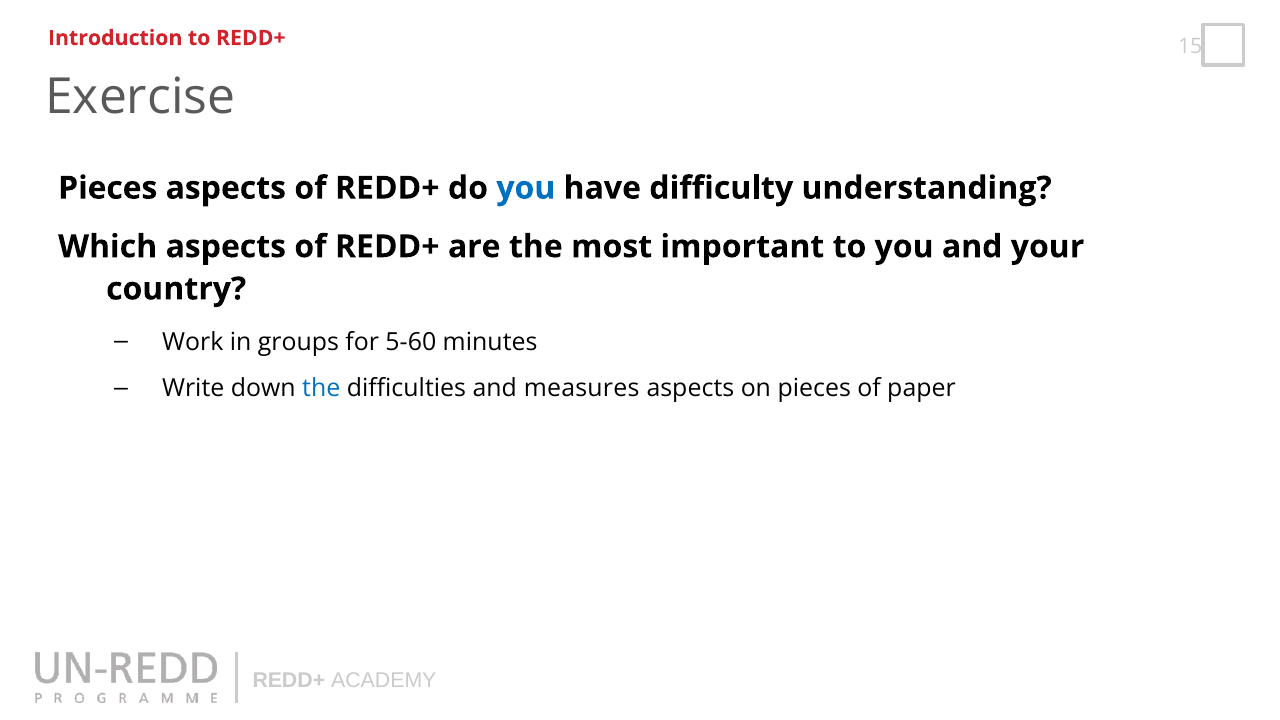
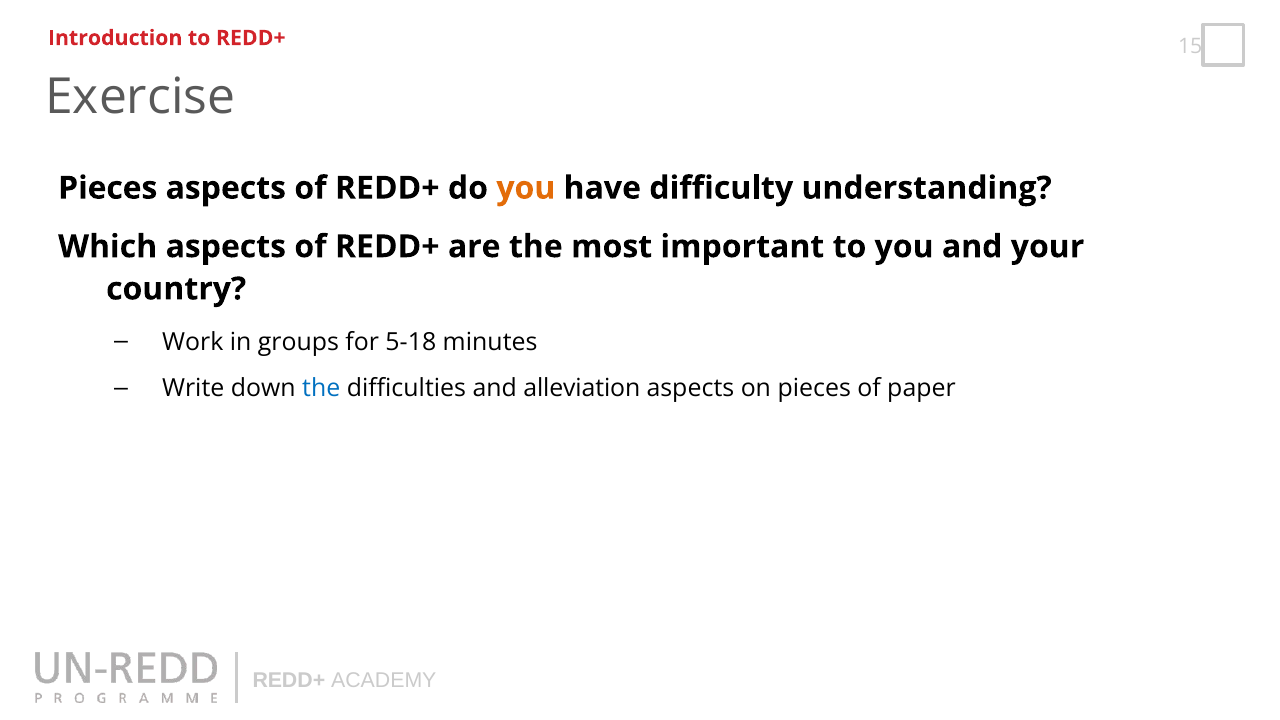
you colour: blue -> orange (526, 188)
5-60: 5-60 -> 5-18 (411, 342)
measures: measures -> alleviation (582, 388)
